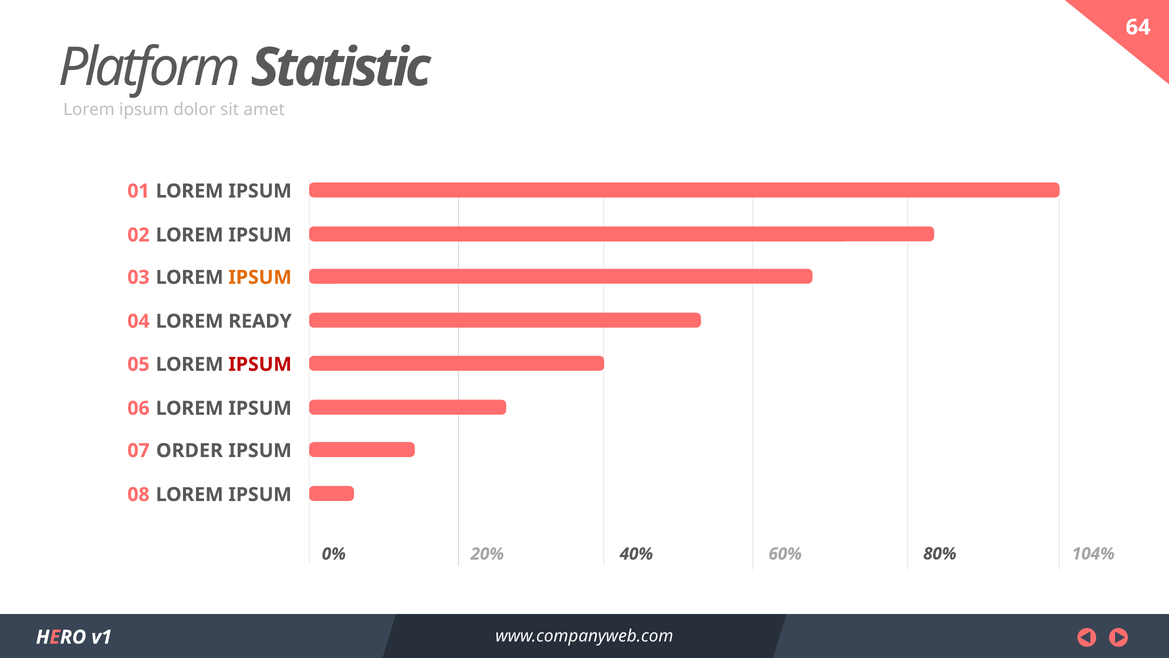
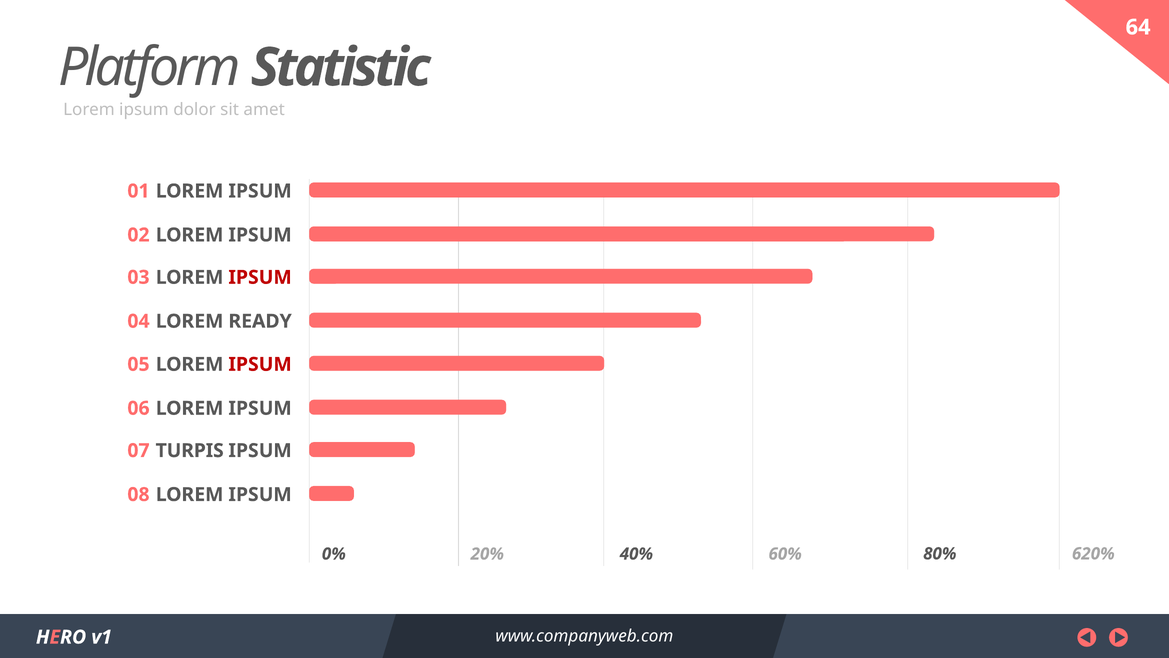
IPSUM colour: orange -> red (260, 277)
ORDER: ORDER -> TURPIS (190, 450)
104%: 104% -> 620% (1093, 553)
